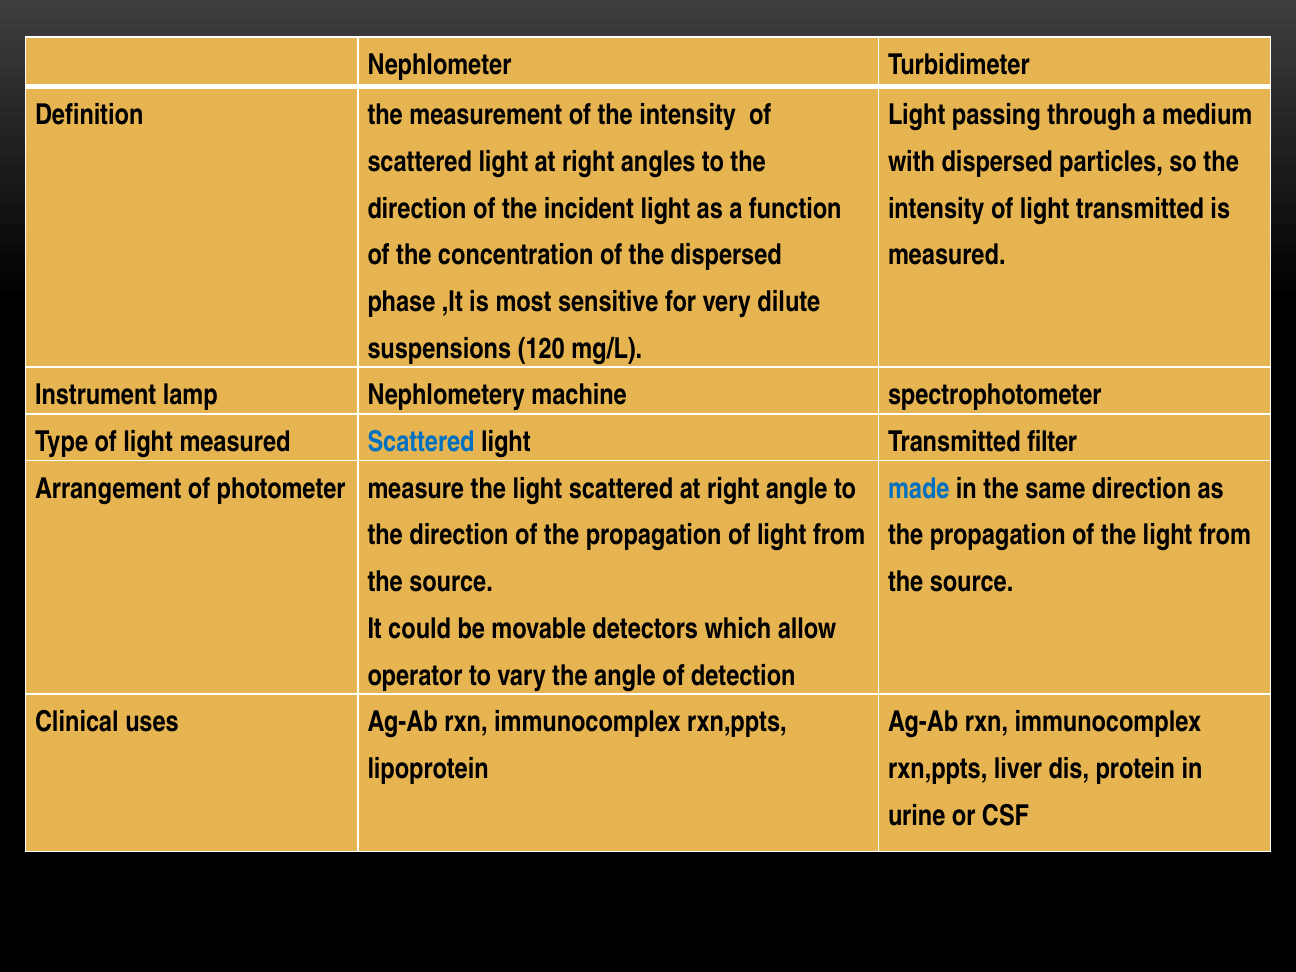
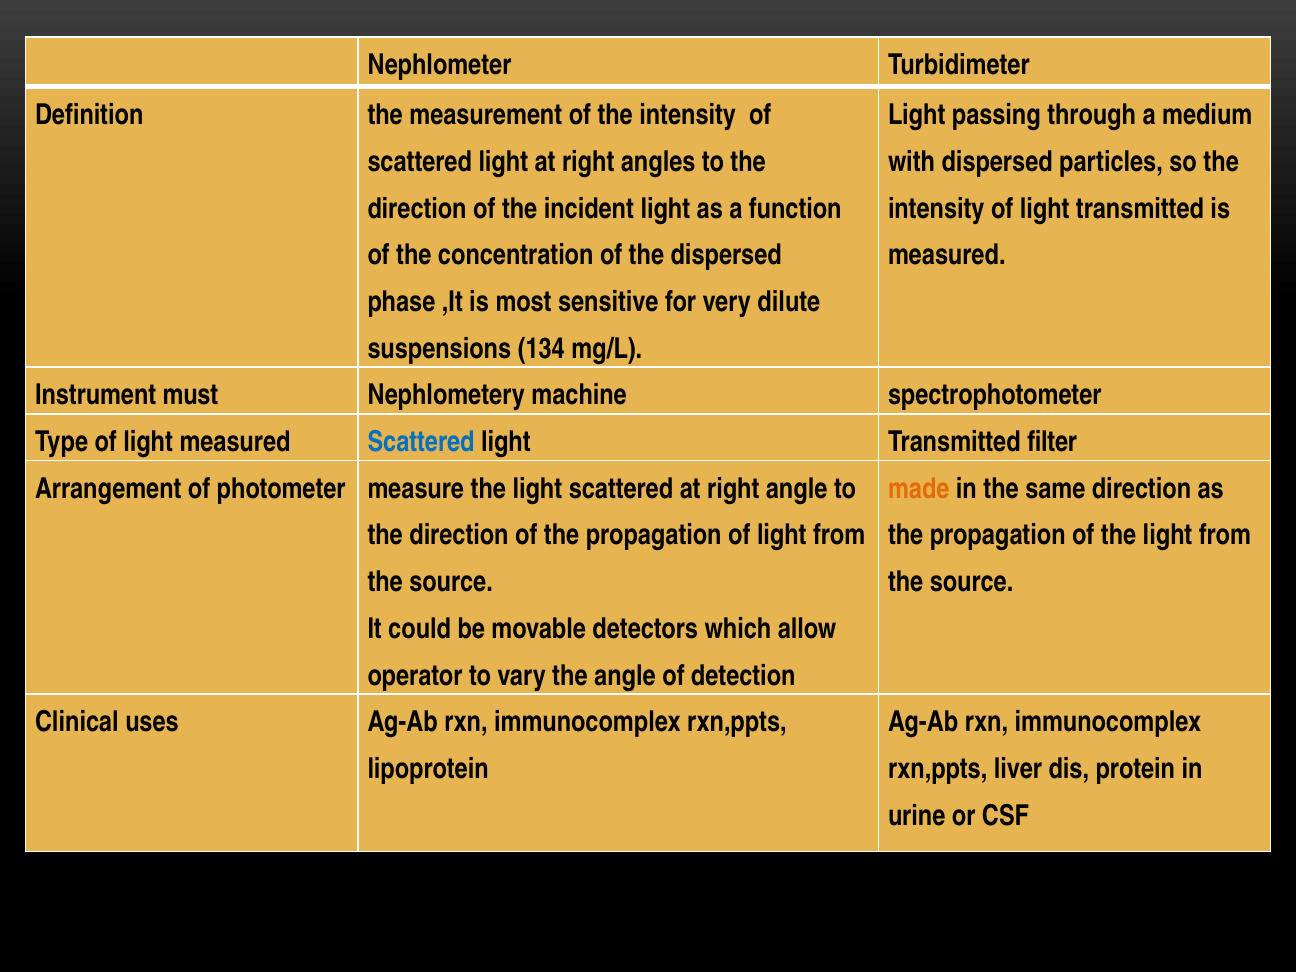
120: 120 -> 134 (541, 349)
lamp: lamp -> must (190, 395)
made colour: blue -> orange (919, 489)
